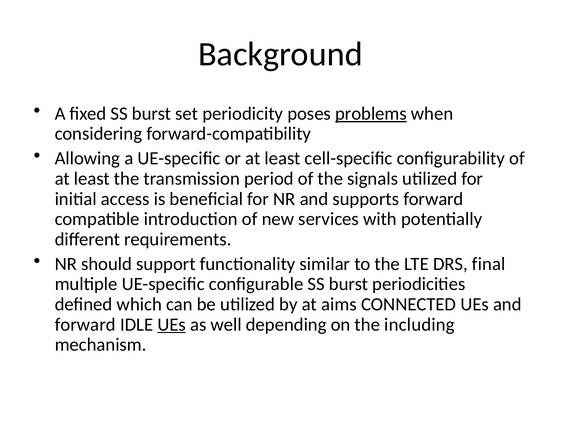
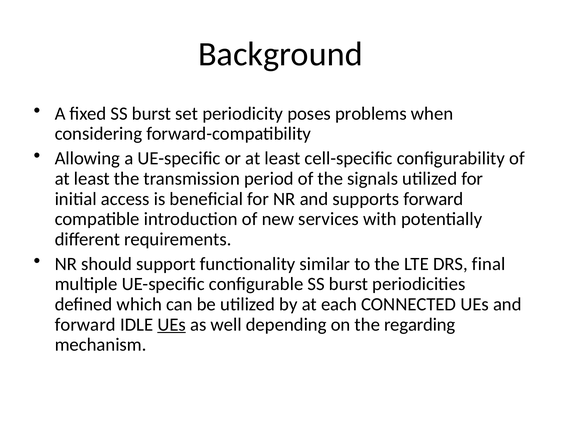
problems underline: present -> none (371, 114)
aims: aims -> each (339, 304)
including: including -> regarding (420, 324)
